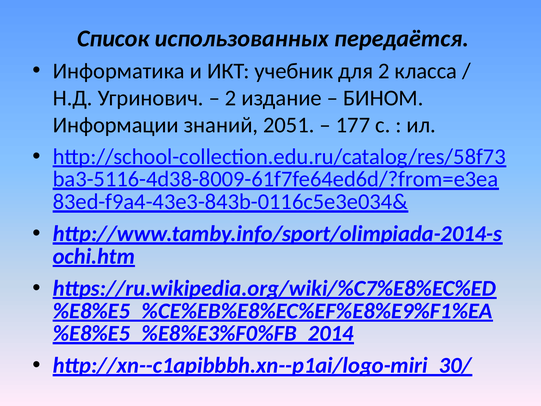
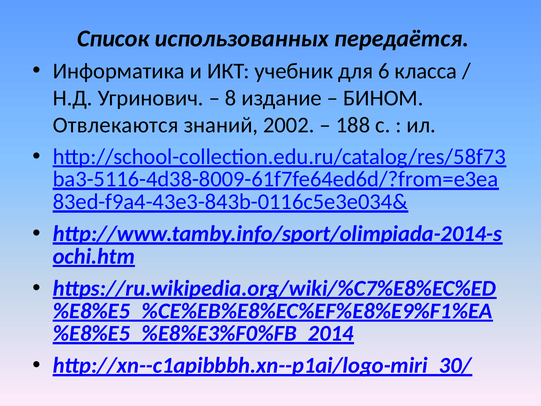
для 2: 2 -> 6 (384, 71)
2: 2 -> 8 (231, 98)
Информации: Информации -> Отвлекаются (116, 125)
2051: 2051 -> 2002 (289, 125)
177: 177 -> 188 (353, 125)
